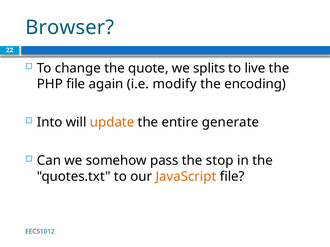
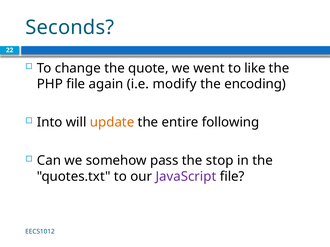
Browser: Browser -> Seconds (70, 28)
splits: splits -> went (209, 68)
live: live -> like (255, 68)
generate: generate -> following (231, 123)
JavaScript colour: orange -> purple (186, 177)
